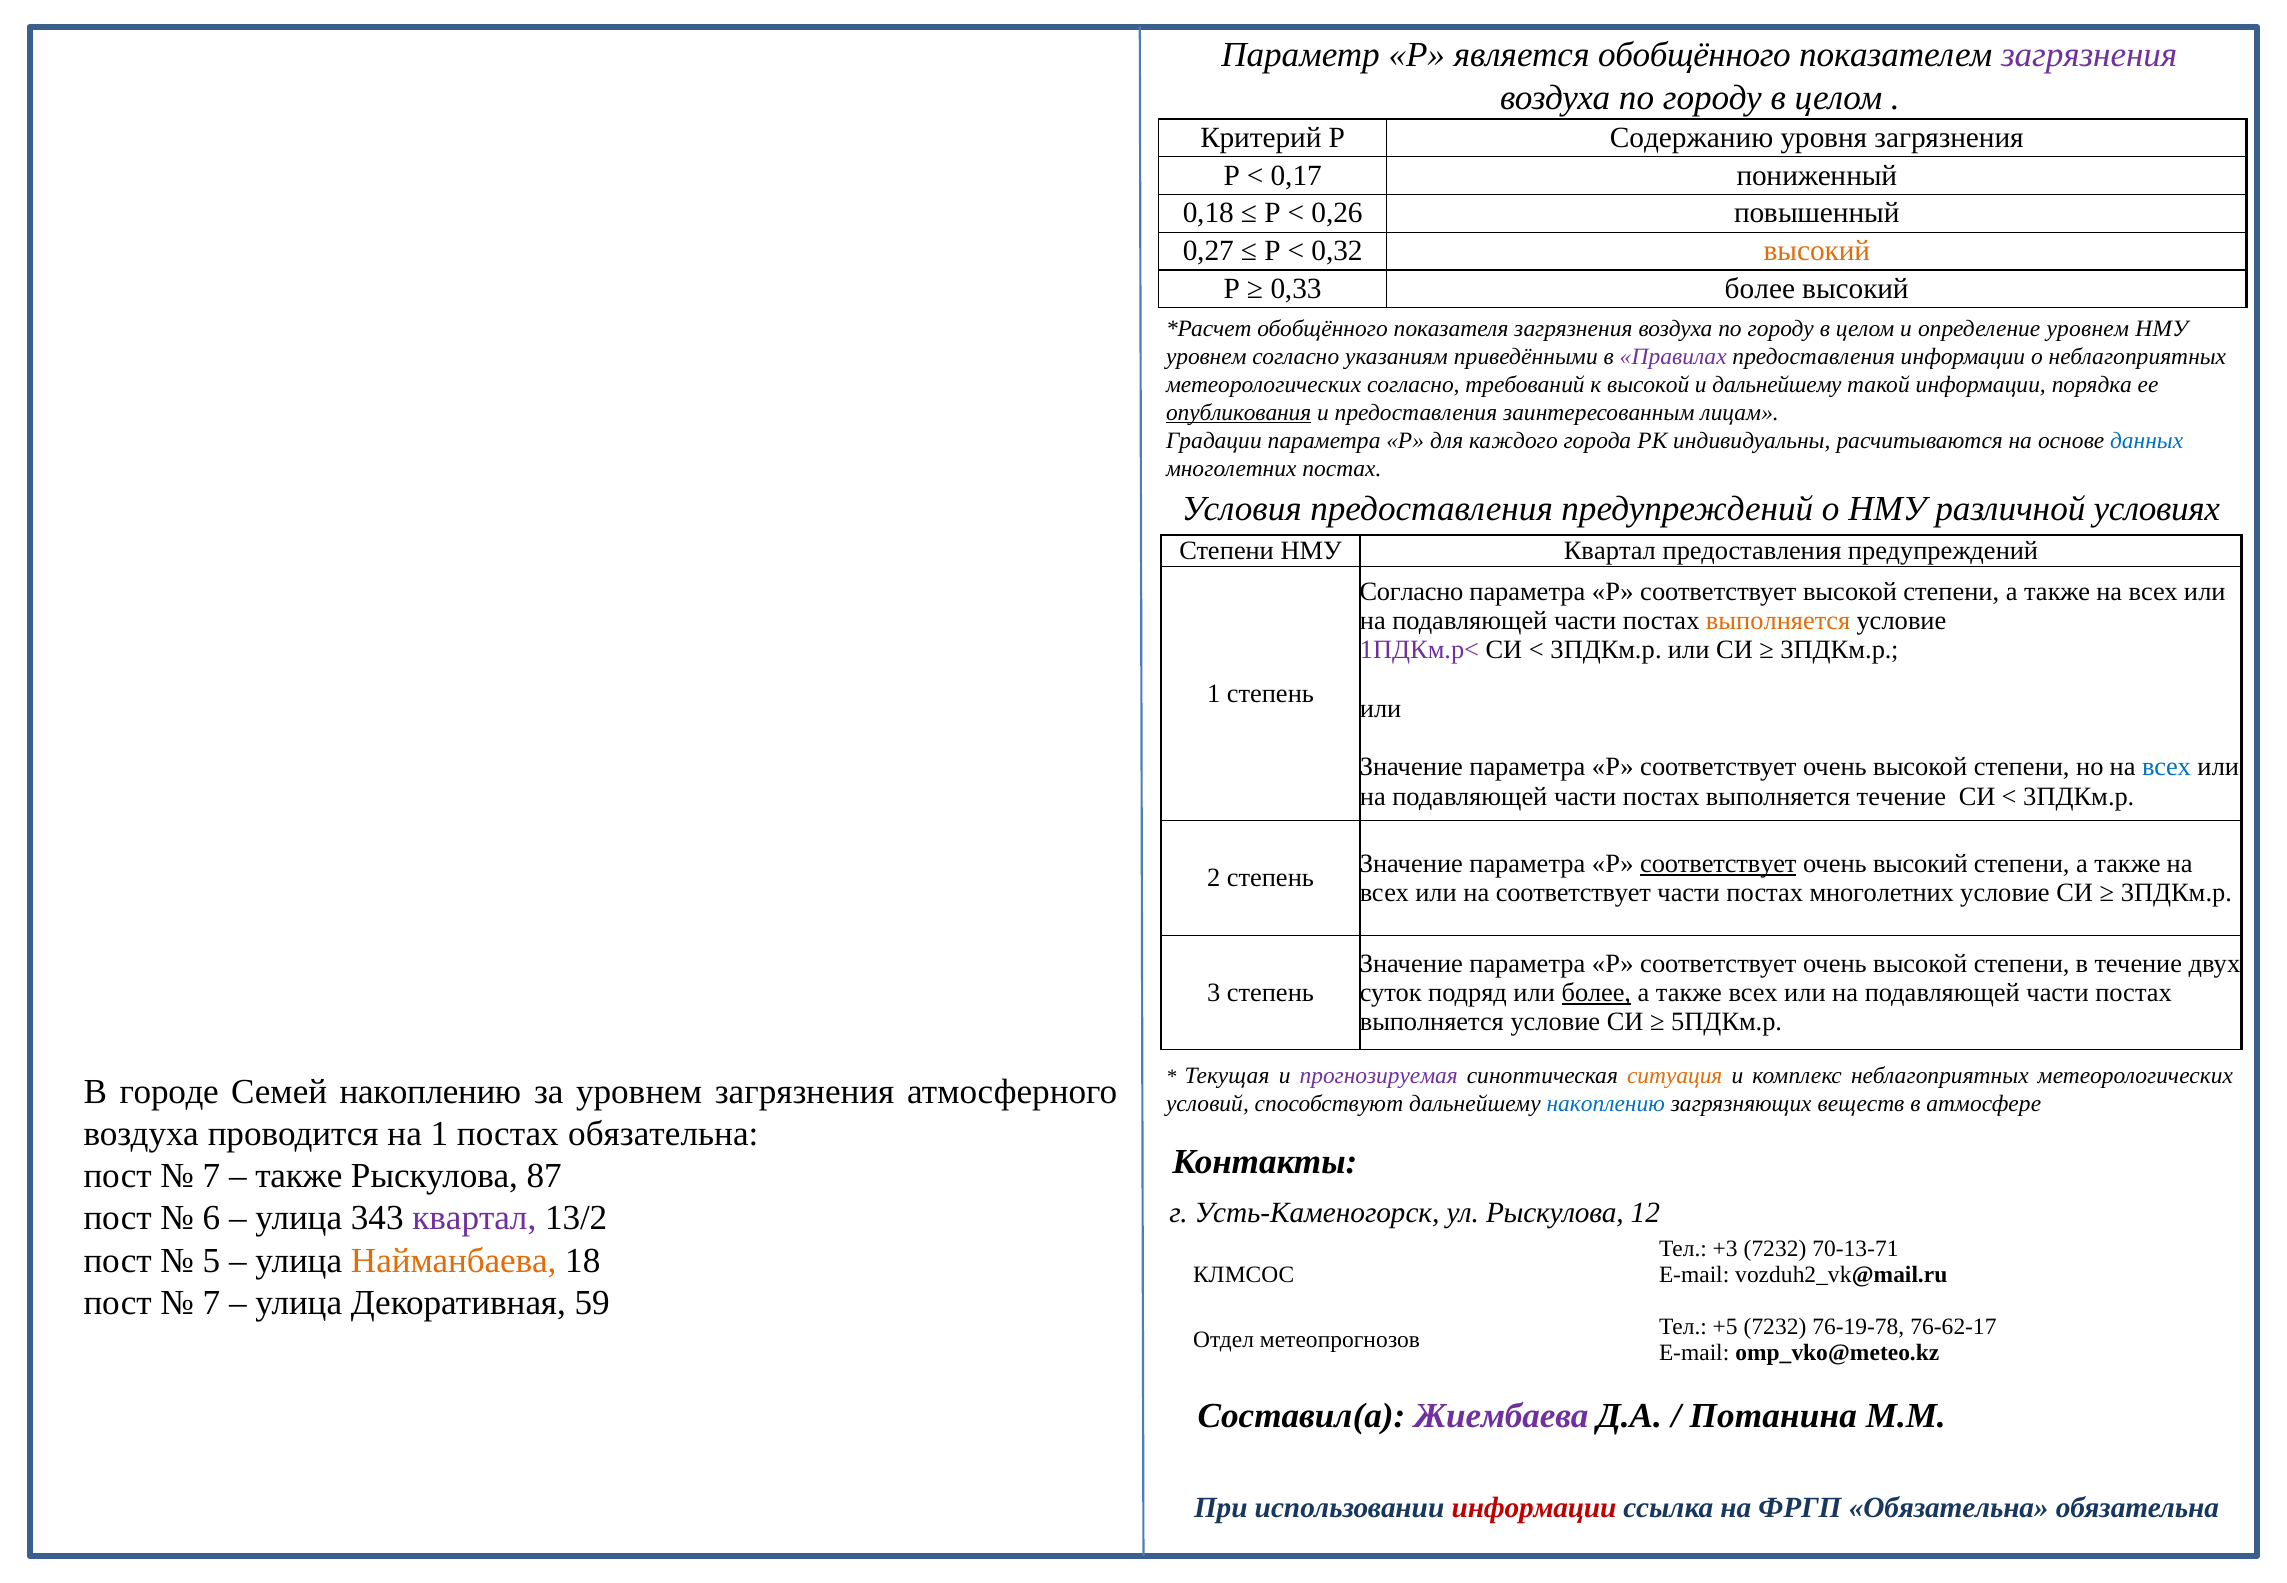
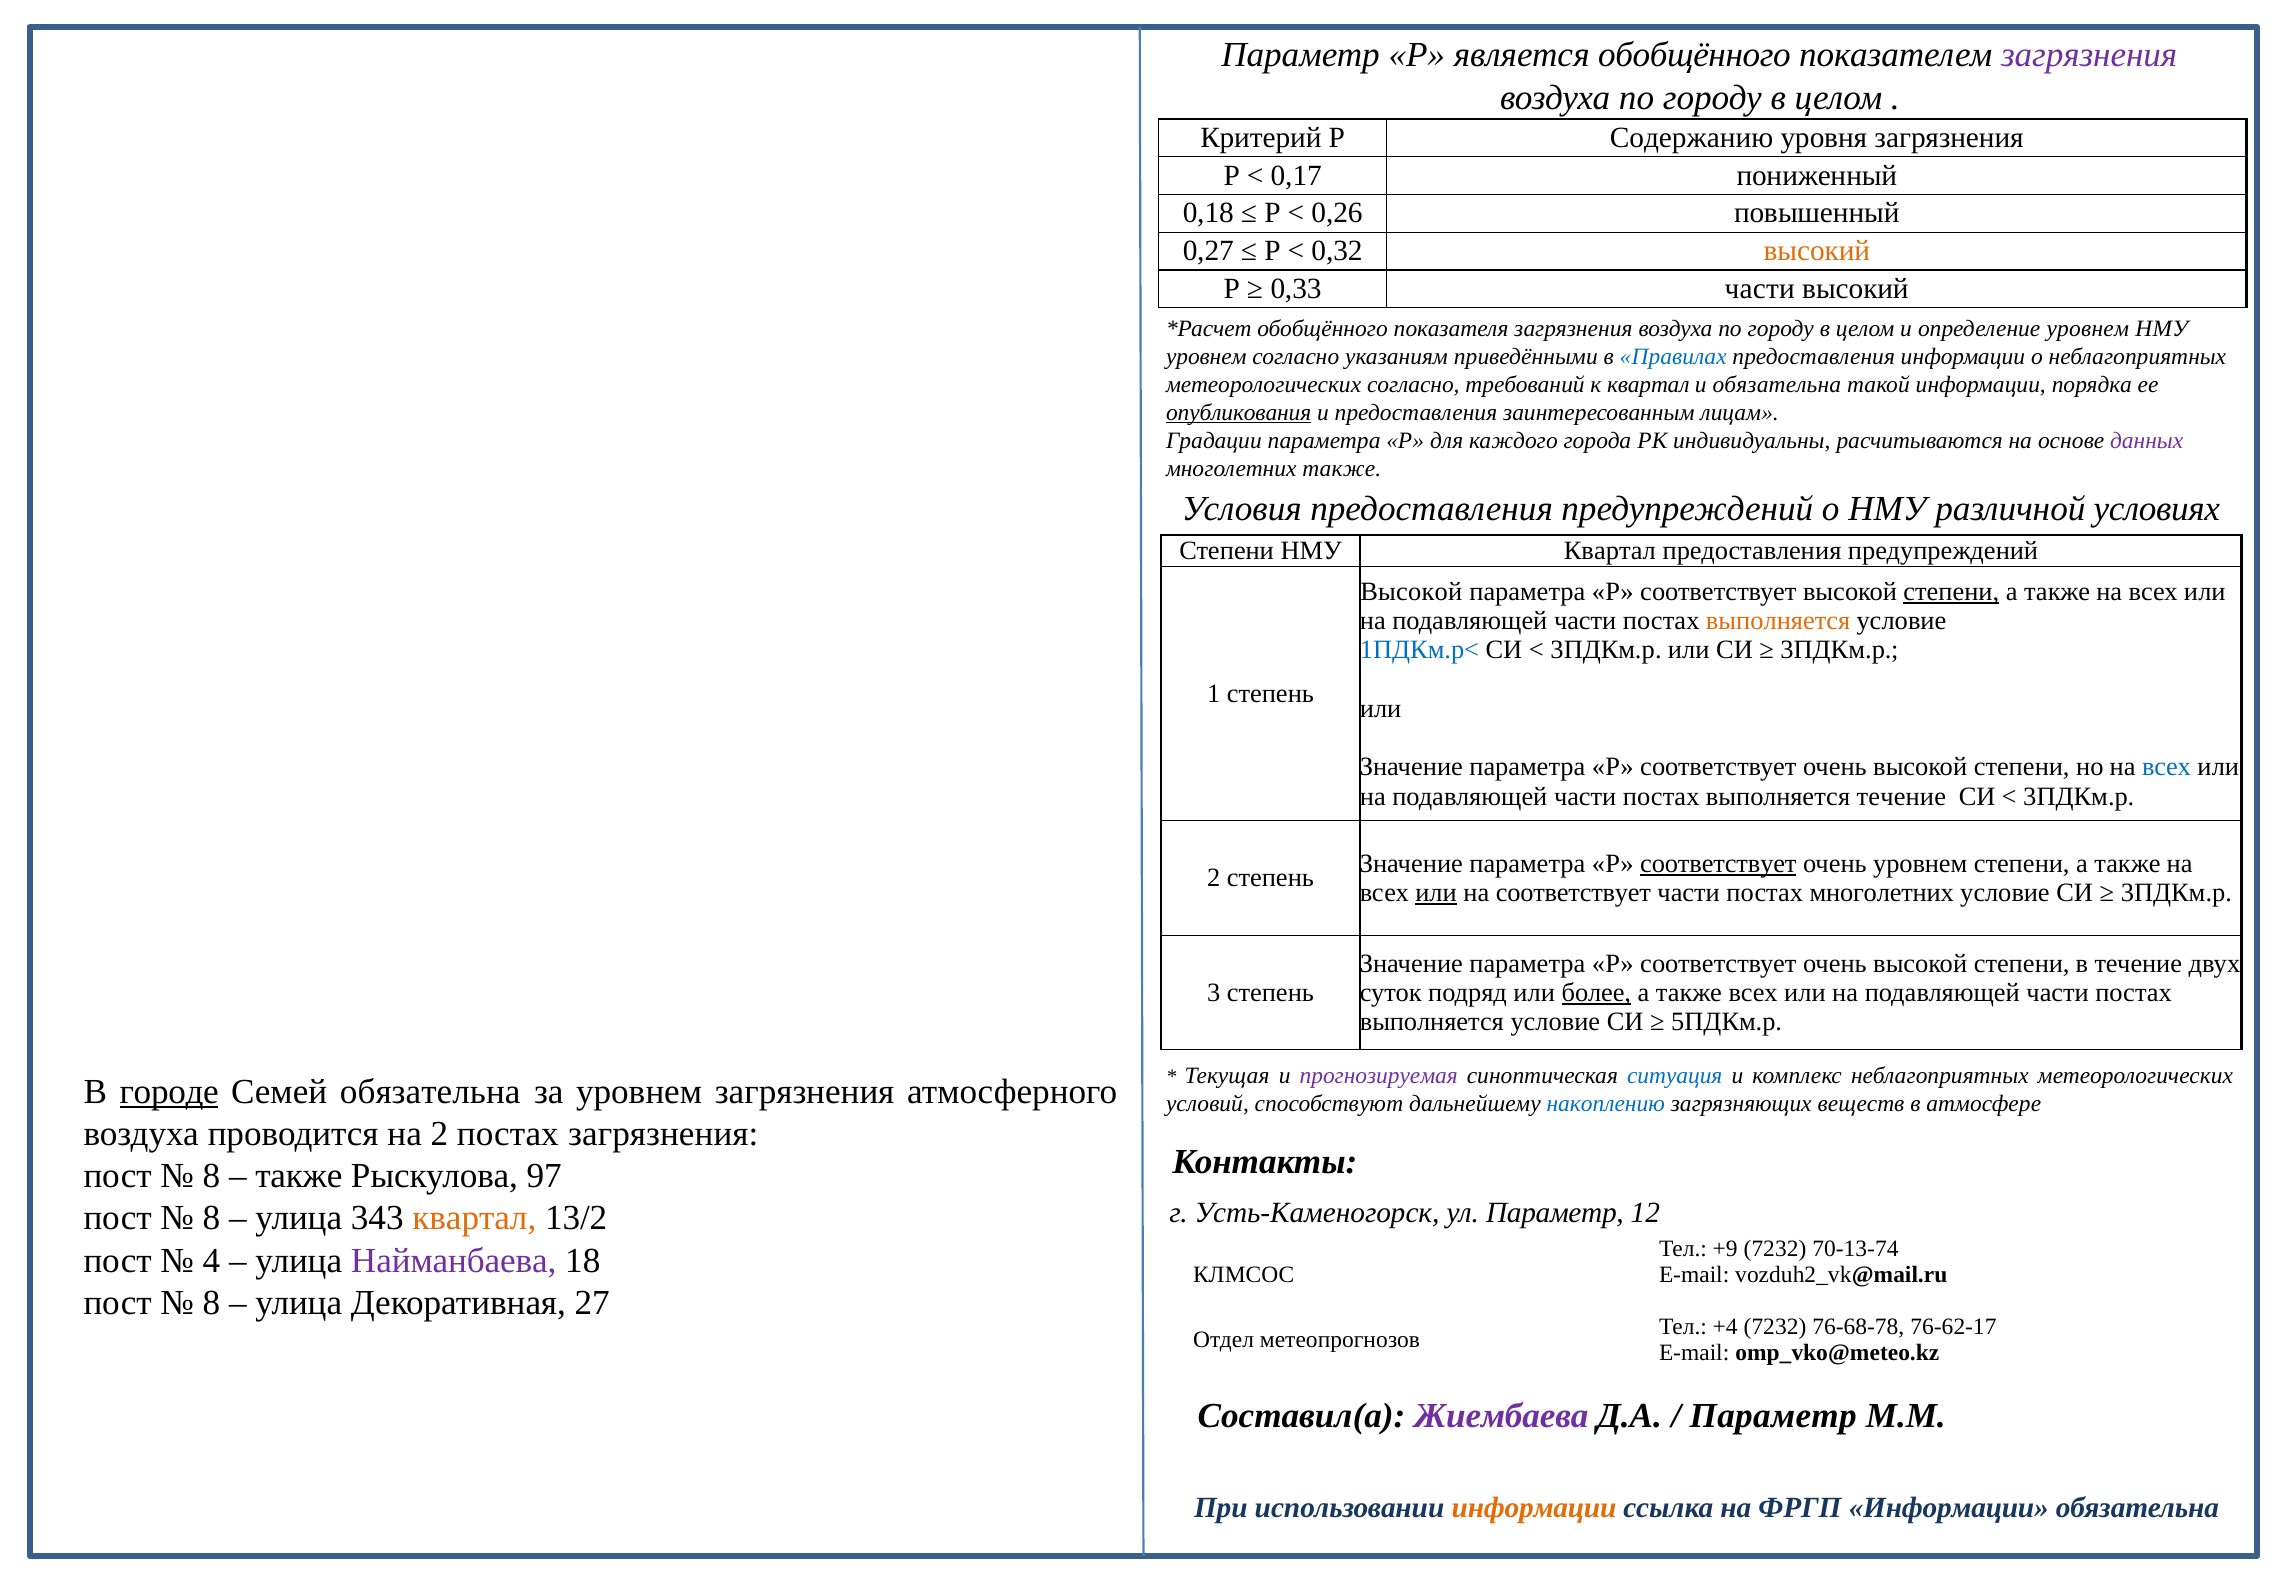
0,33 более: более -> части (1760, 289)
Правилах colour: purple -> blue (1673, 357)
к высокой: высокой -> квартал (1648, 385)
и дальнейшему: дальнейшему -> обязательна (1777, 385)
данных colour: blue -> purple (2147, 441)
многолетних постах: постах -> также (1342, 469)
Согласно: Согласно -> Высокой (1411, 592)
степени underline: none -> present (1951, 592)
1ПДКм.р< colour: purple -> blue (1420, 650)
очень высокий: высокий -> уровнем (1920, 864)
или underline: none -> present (1436, 893)
ситуация colour: orange -> blue (1675, 1076)
городе underline: none -> present (169, 1092)
Семей накоплению: накоплению -> обязательна (430, 1092)
на 1: 1 -> 2 (439, 1134)
постах обязательна: обязательна -> загрязнения (663, 1134)
7: 7 -> 8 (211, 1176)
87: 87 -> 97 (544, 1176)
ул Рыскулова: Рыскулова -> Параметр (1555, 1213)
6: 6 -> 8 (211, 1219)
квартал colour: purple -> orange (474, 1219)
+3: +3 -> +9 (1725, 1249)
70-13-71: 70-13-71 -> 70-13-74 (1855, 1249)
5: 5 -> 4 (211, 1261)
Найманбаева colour: orange -> purple (454, 1261)
7: 7 -> 8 (211, 1303)
59: 59 -> 27 (592, 1303)
+5: +5 -> +4 (1725, 1327)
76-19-78: 76-19-78 -> 76-68-78 (1858, 1327)
Потанина: Потанина -> Параметр (1773, 1416)
информации colour: red -> orange (1534, 1508)
ФРГП Обязательна: Обязательна -> Информации (1949, 1508)
